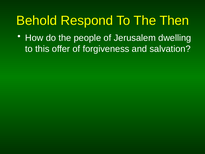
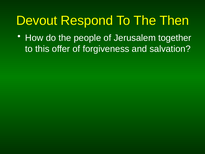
Behold: Behold -> Devout (37, 21)
dwelling: dwelling -> together (175, 38)
